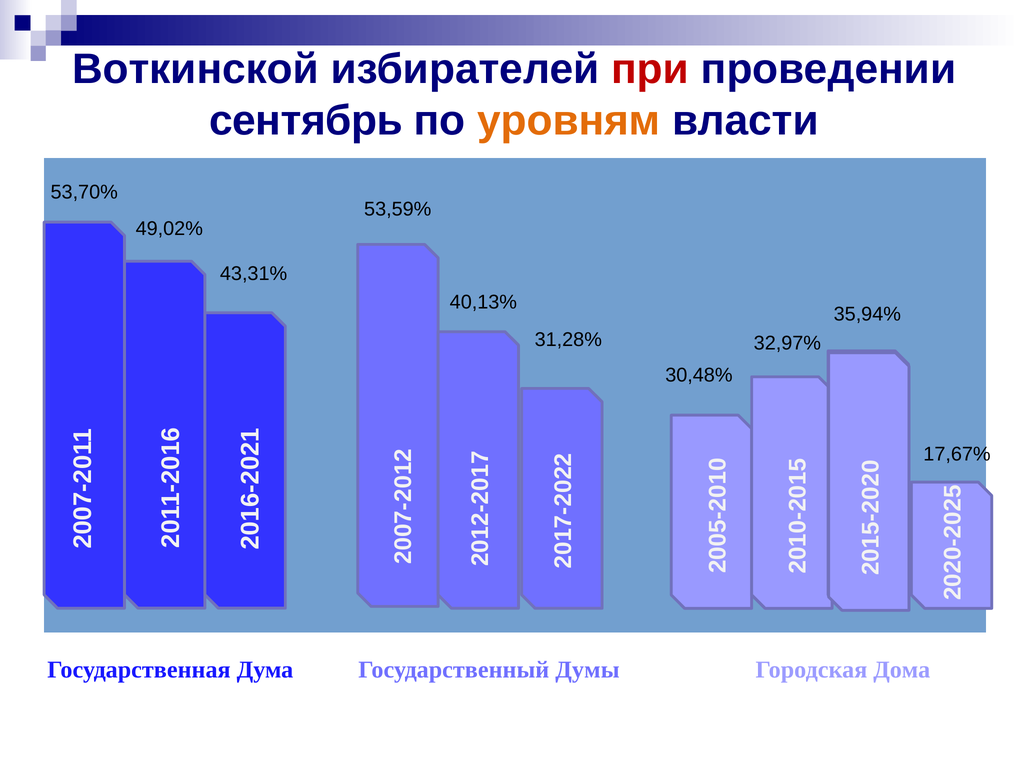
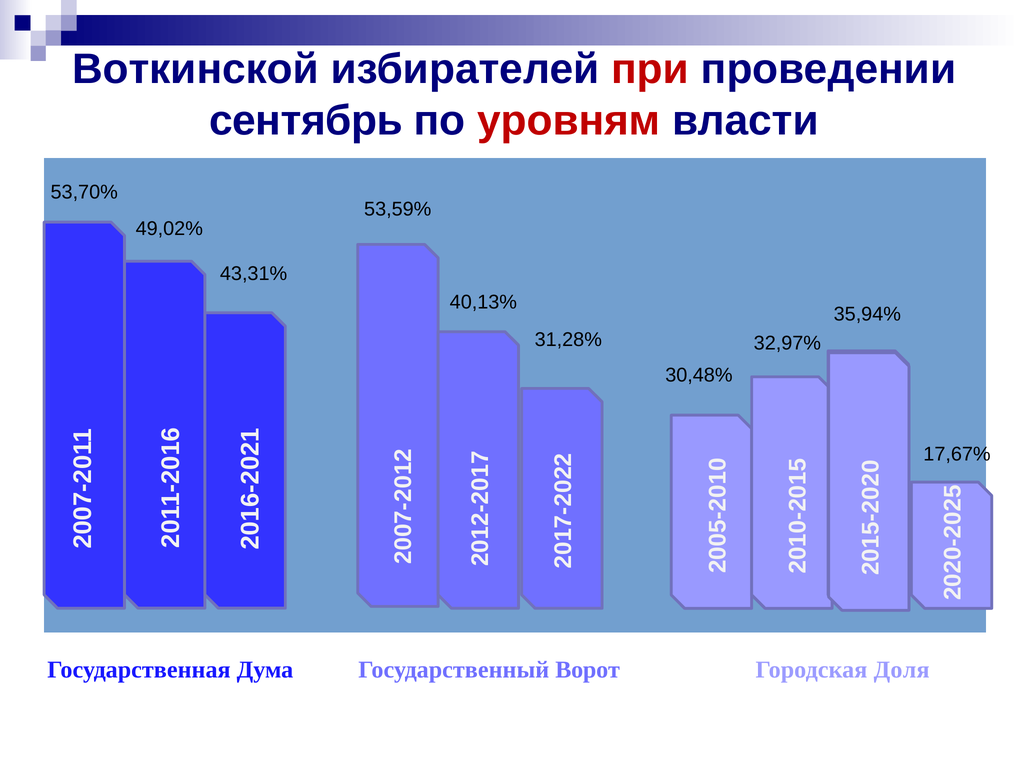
уровням colour: orange -> red (569, 120)
Думы: Думы -> Ворот (588, 669)
Дома: Дома -> Доля (902, 669)
